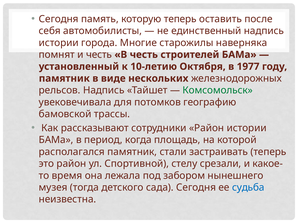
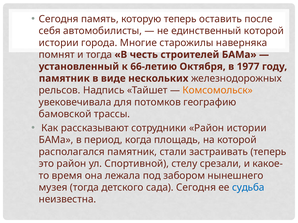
единственный надпись: надпись -> которой (264, 31)
и честь: честь -> тогда (99, 55)
10-летию: 10-летию -> 66-летию (154, 67)
Комсомольск colour: green -> orange (218, 91)
